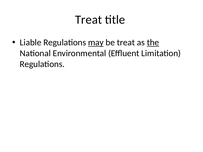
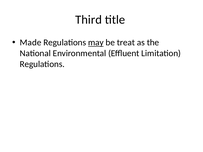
Treat: Treat -> Third (89, 20)
Liable: Liable -> Made (31, 43)
the underline: present -> none (153, 43)
